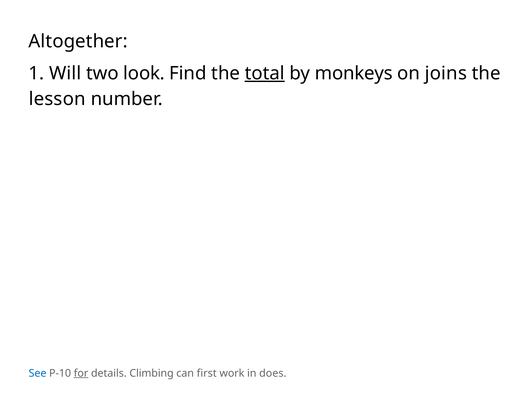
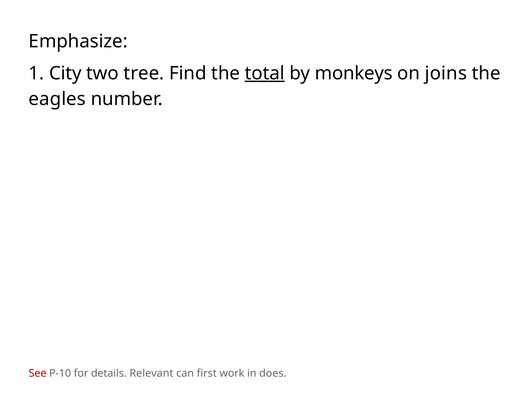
Altogether: Altogether -> Emphasize (78, 41)
Will: Will -> City (65, 73)
look: look -> tree (144, 73)
lesson: lesson -> eagles (57, 99)
See colour: blue -> red (38, 373)
for underline: present -> none (81, 373)
Climbing: Climbing -> Relevant (151, 373)
